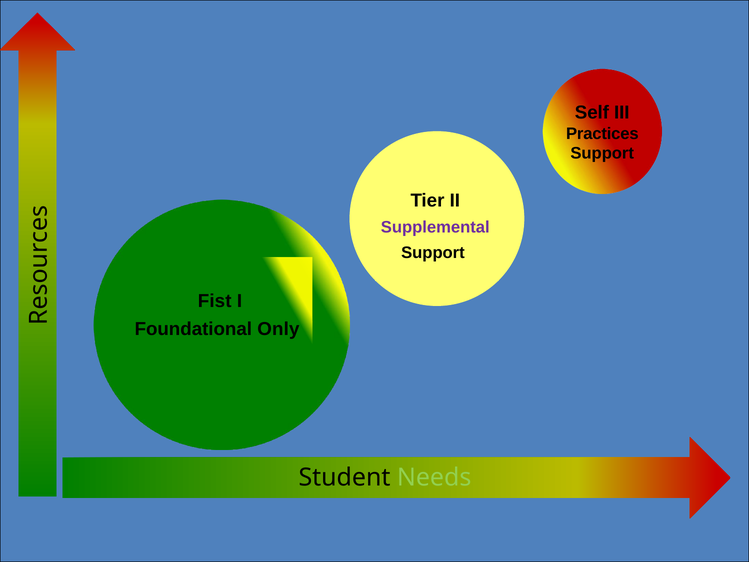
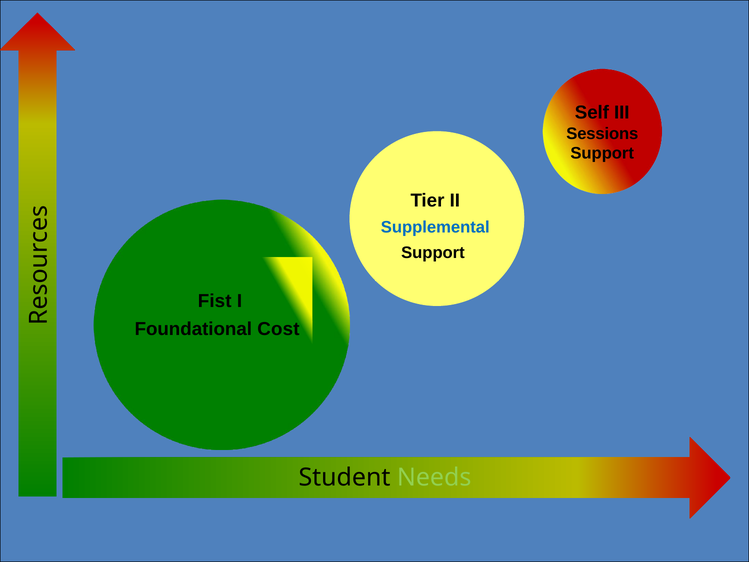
Practices: Practices -> Sessions (602, 133)
Supplemental colour: purple -> blue (435, 227)
Only: Only -> Cost (278, 329)
